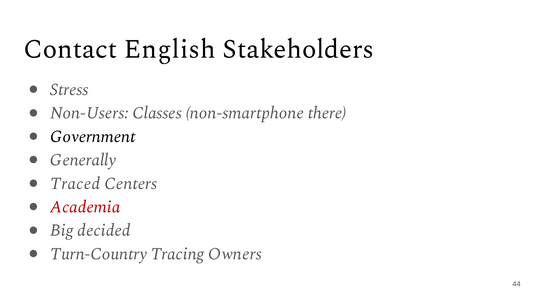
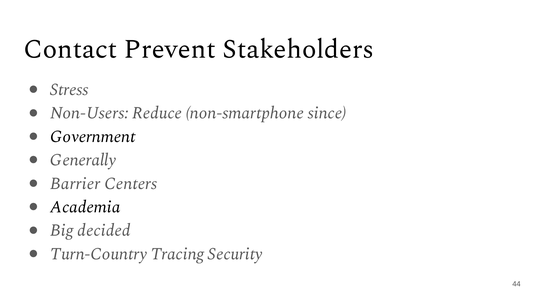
English: English -> Prevent (170, 49)
Classes: Classes -> Reduce (157, 113)
there: there -> since (327, 113)
Traced: Traced -> Barrier (75, 183)
Academia colour: red -> black (85, 207)
Owners: Owners -> Security (235, 254)
